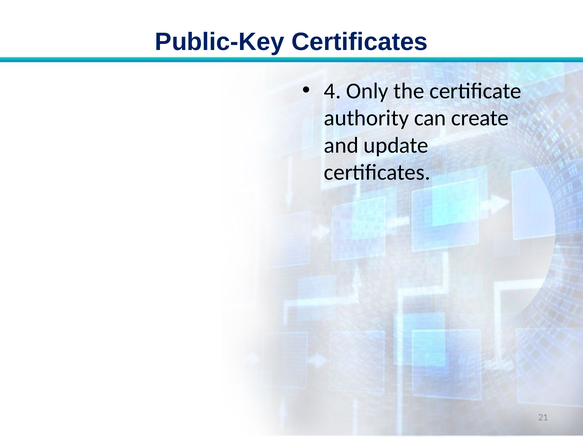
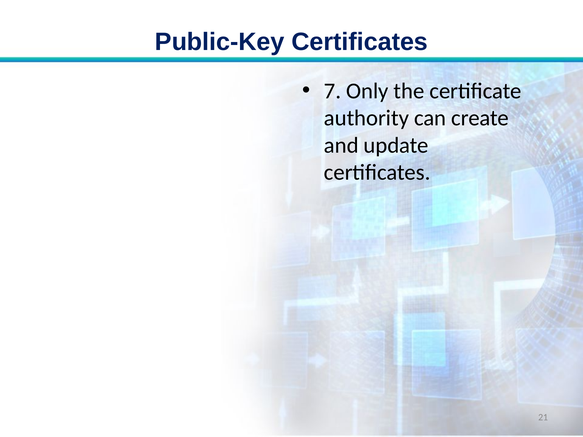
4: 4 -> 7 (333, 91)
